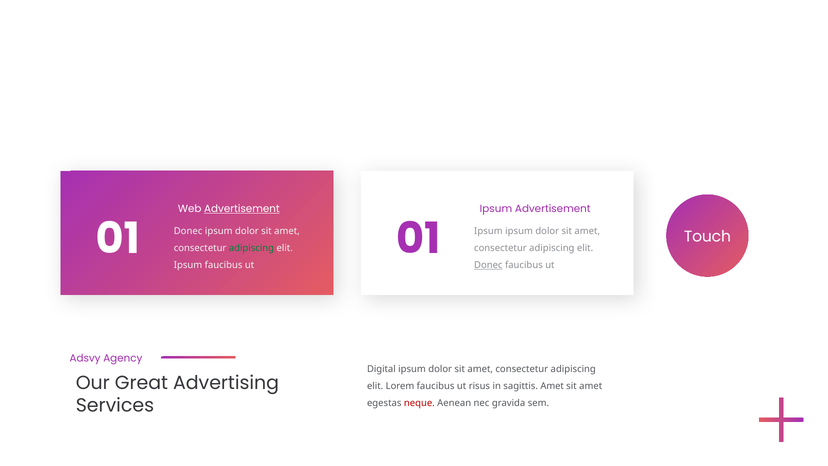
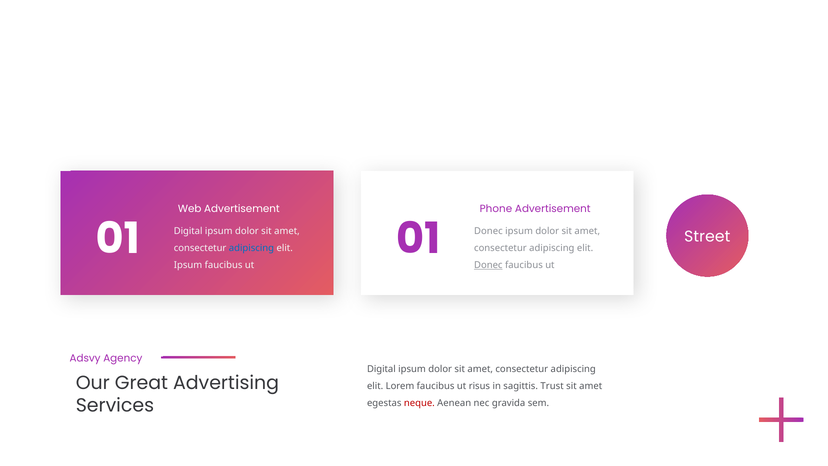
Advertisement underline: present -> none (242, 209)
Ipsum: Ipsum -> Phone (496, 209)
Donec: Donec -> Digital (188, 231)
Ipsum: Ipsum -> Donec (488, 231)
Touch: Touch -> Street (707, 236)
adipiscing colour: green -> blue (251, 248)
sagittis Amet: Amet -> Trust (552, 386)
